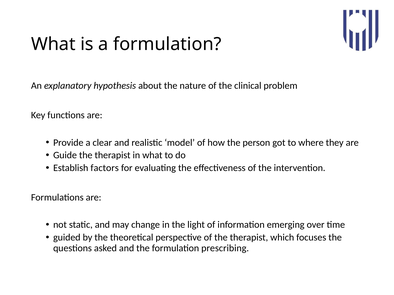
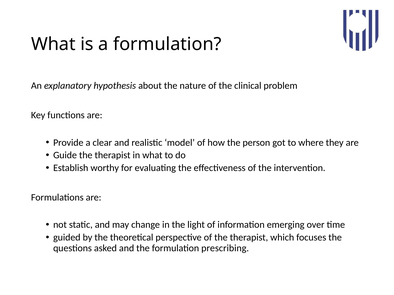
factors: factors -> worthy (105, 168)
